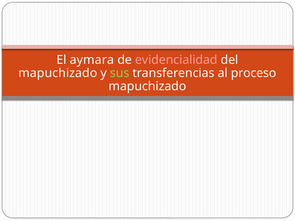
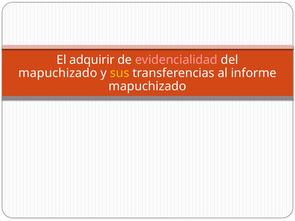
aymara: aymara -> adquirir (92, 60)
sus colour: light green -> yellow (120, 73)
proceso: proceso -> informe (254, 73)
